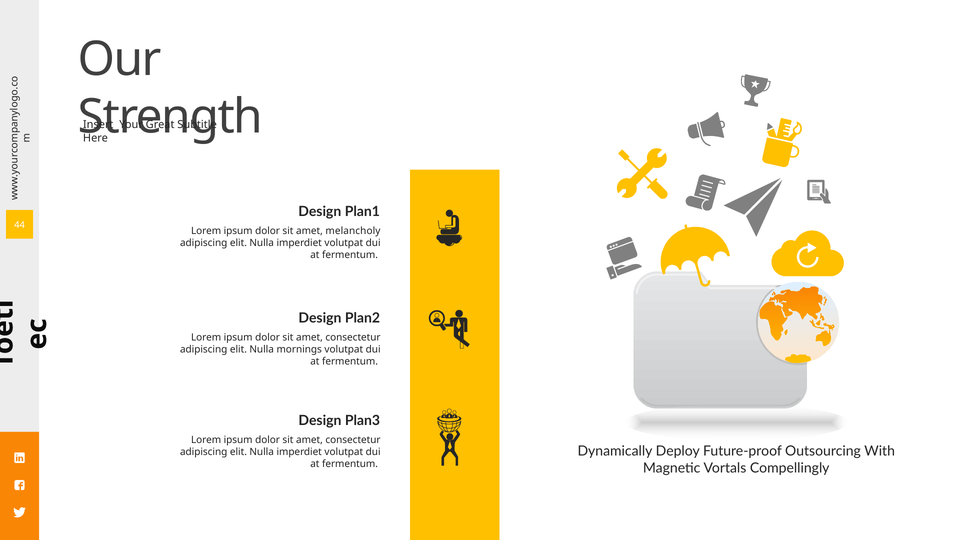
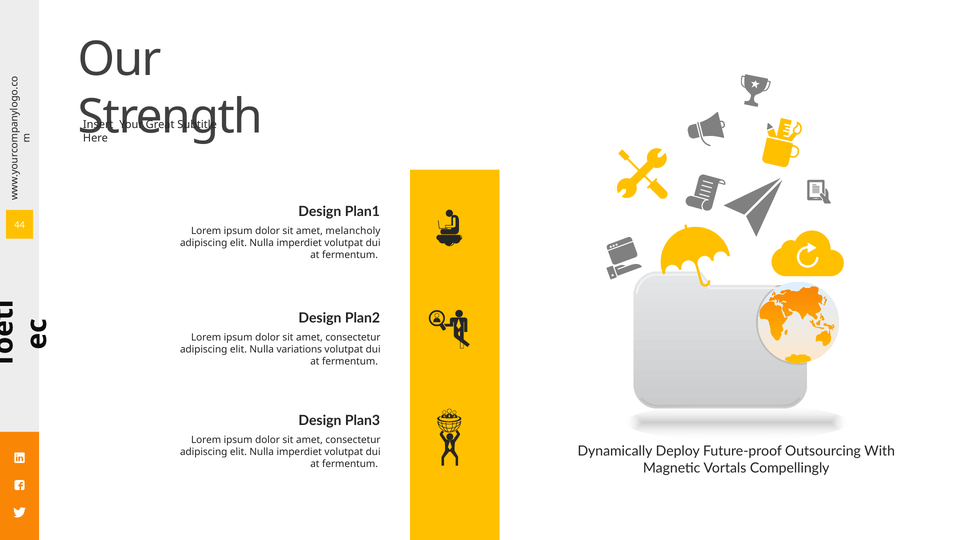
mornings: mornings -> variations (299, 349)
